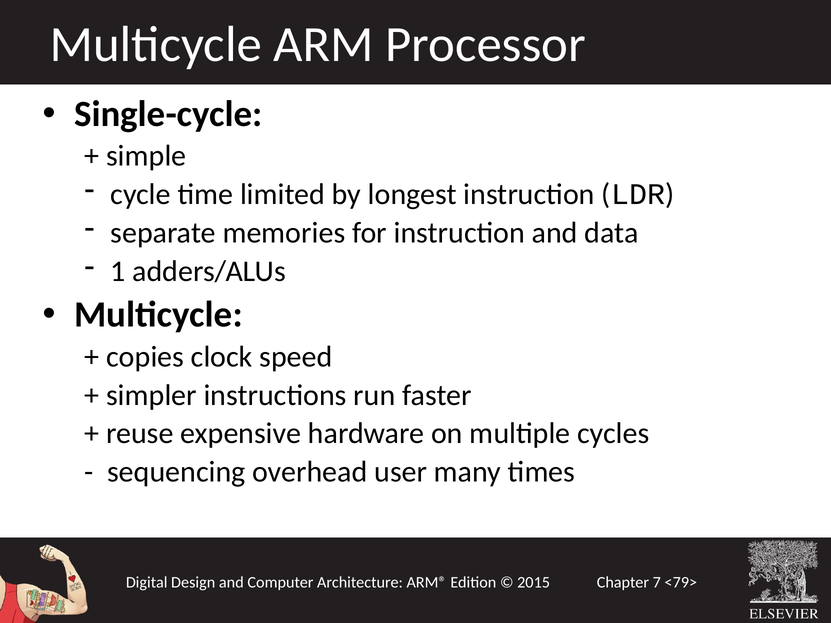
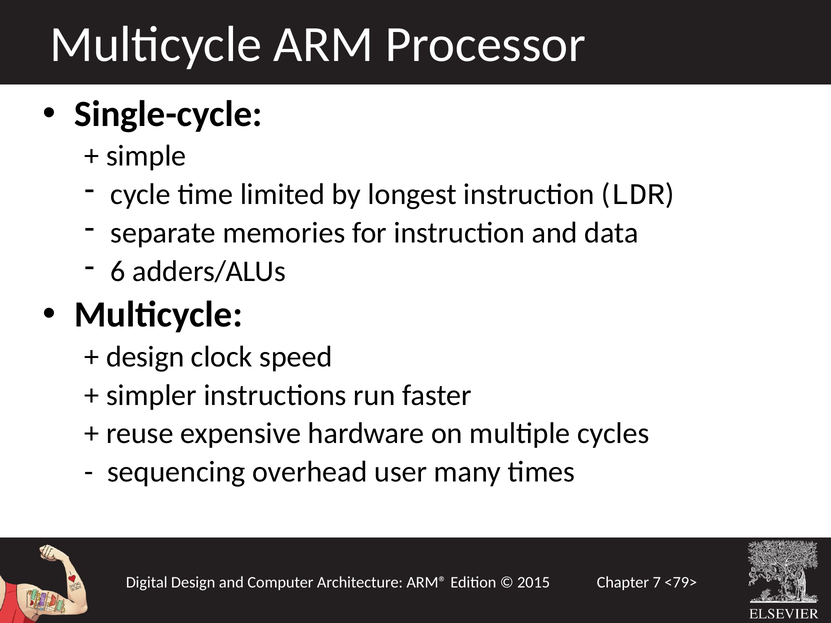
1: 1 -> 6 (118, 271)
copies: copies -> design (145, 357)
